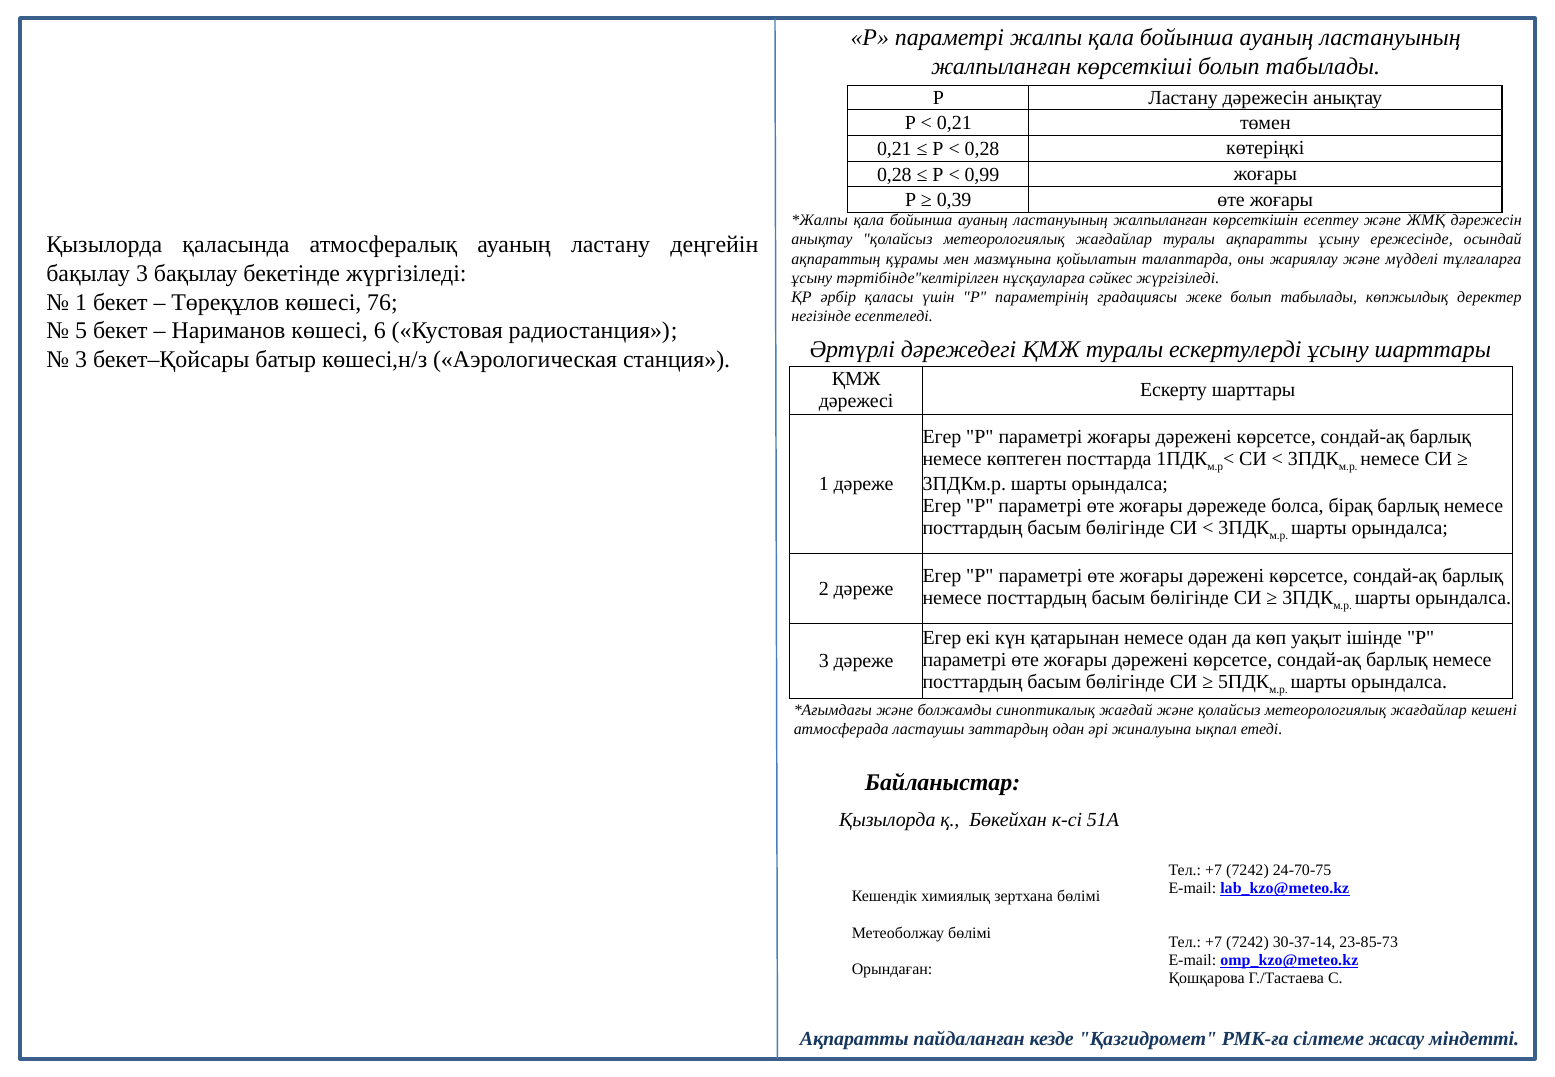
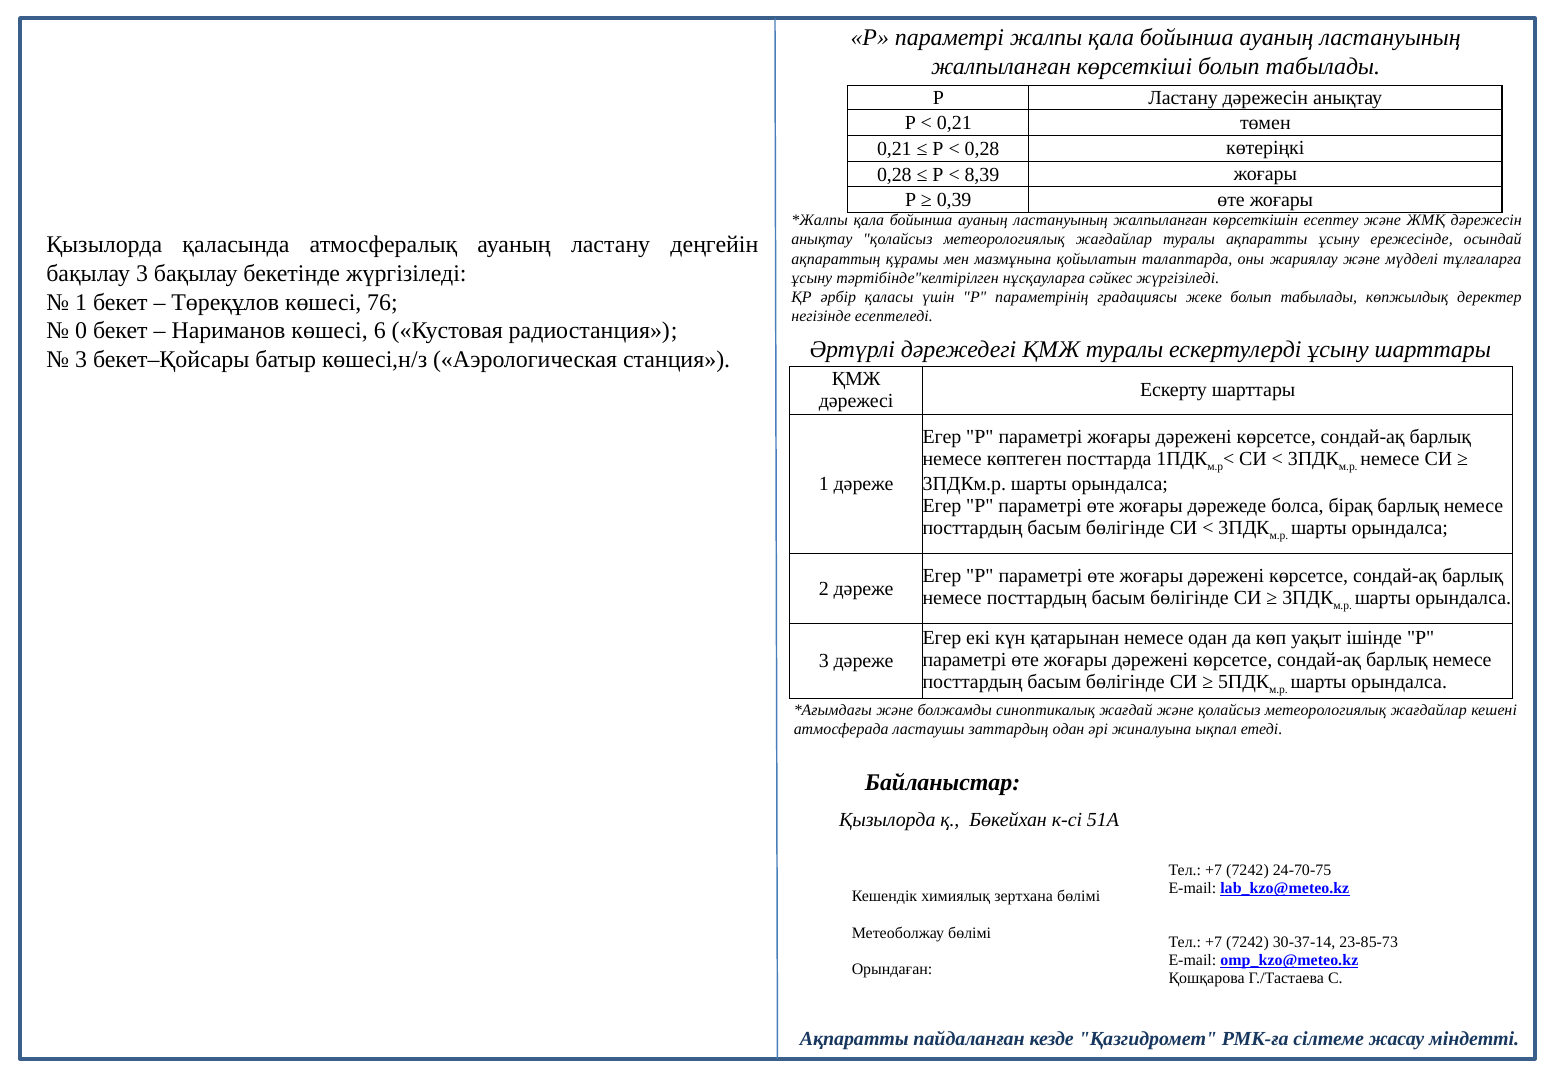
0,99: 0,99 -> 8,39 (982, 175)
5: 5 -> 0 (81, 331)
